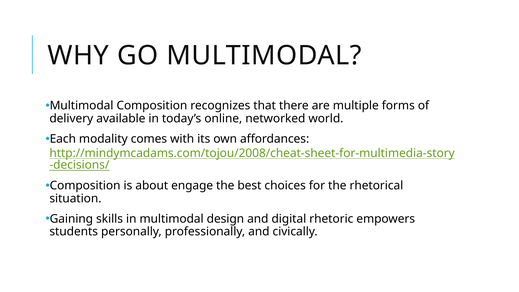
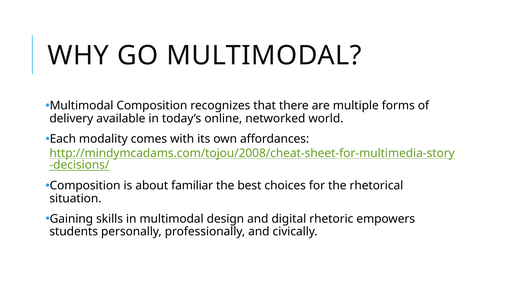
engage: engage -> familiar (192, 186)
